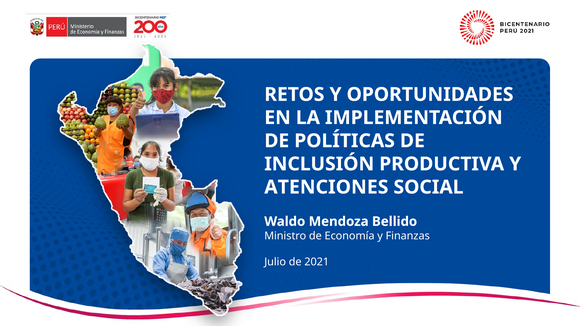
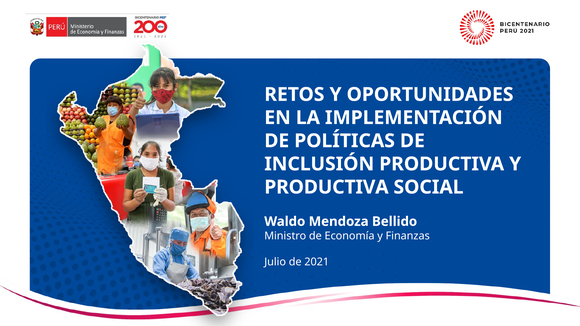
ATENCIONES: ATENCIONES -> PRODUCTIVA (326, 187)
